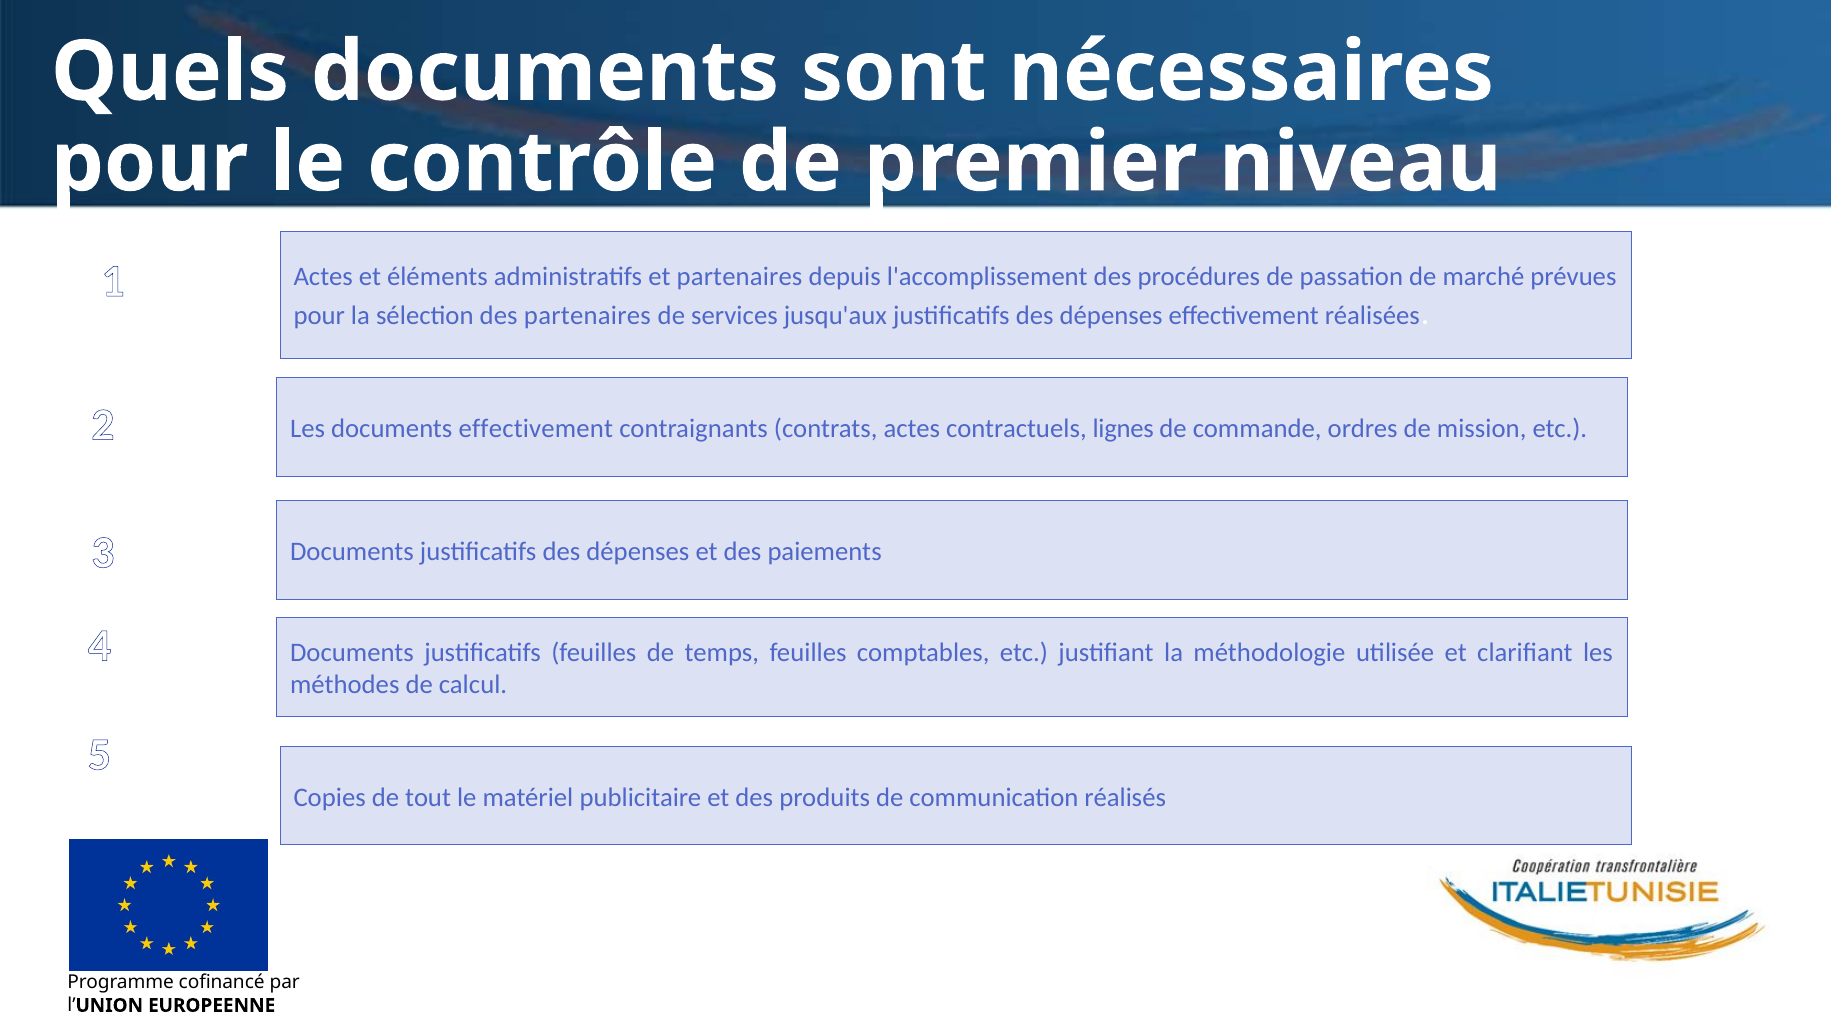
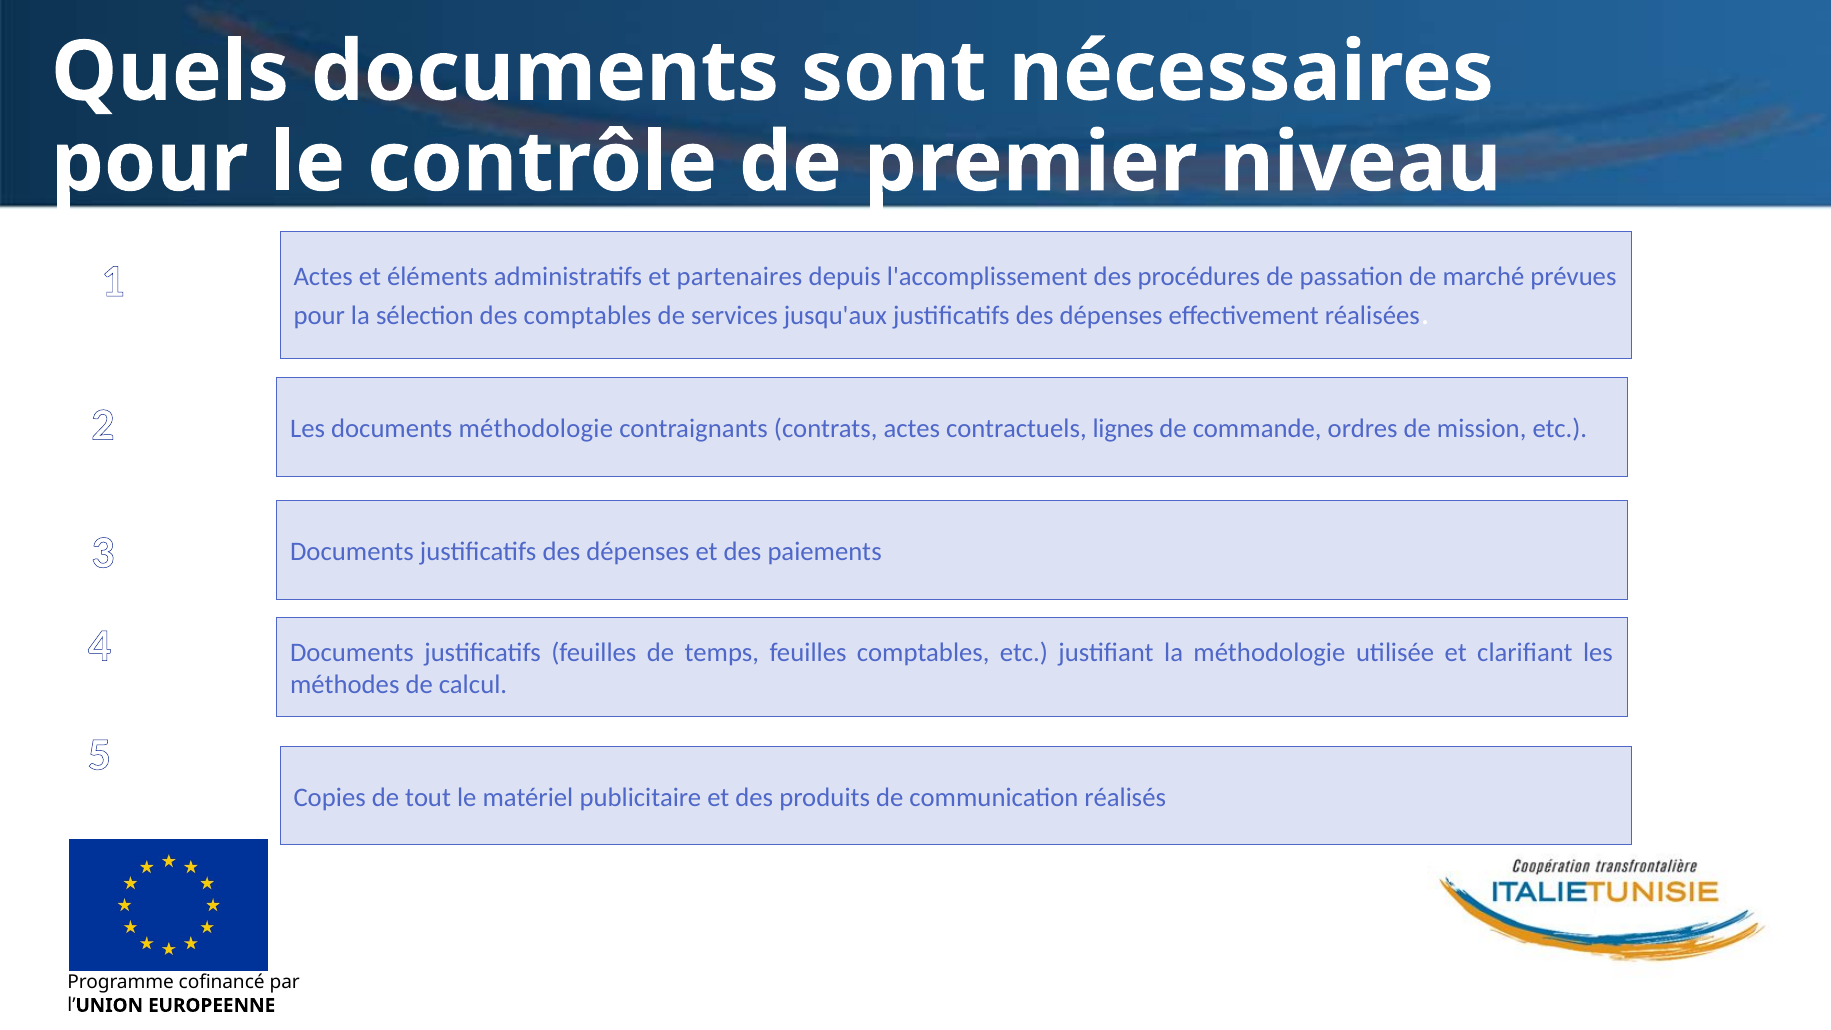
des partenaires: partenaires -> comptables (587, 316)
documents effectivement: effectivement -> méthodologie (536, 429)
